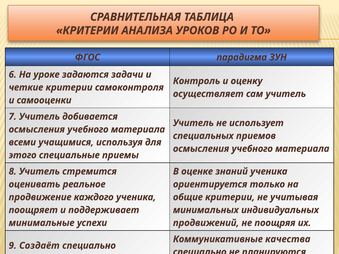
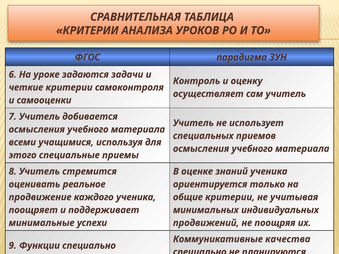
Создаёт: Создаёт -> Функции (39, 246)
